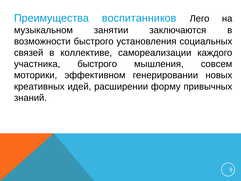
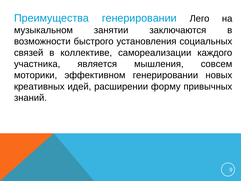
Преимущества воспитанников: воспитанников -> генерировании (139, 18)
участника быстрого: быстрого -> является (97, 64)
